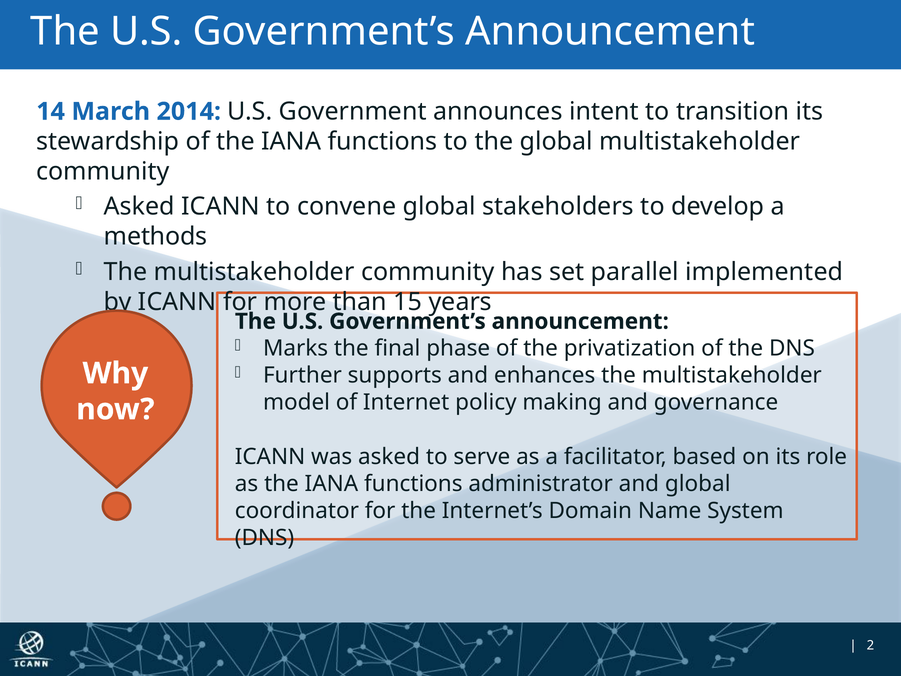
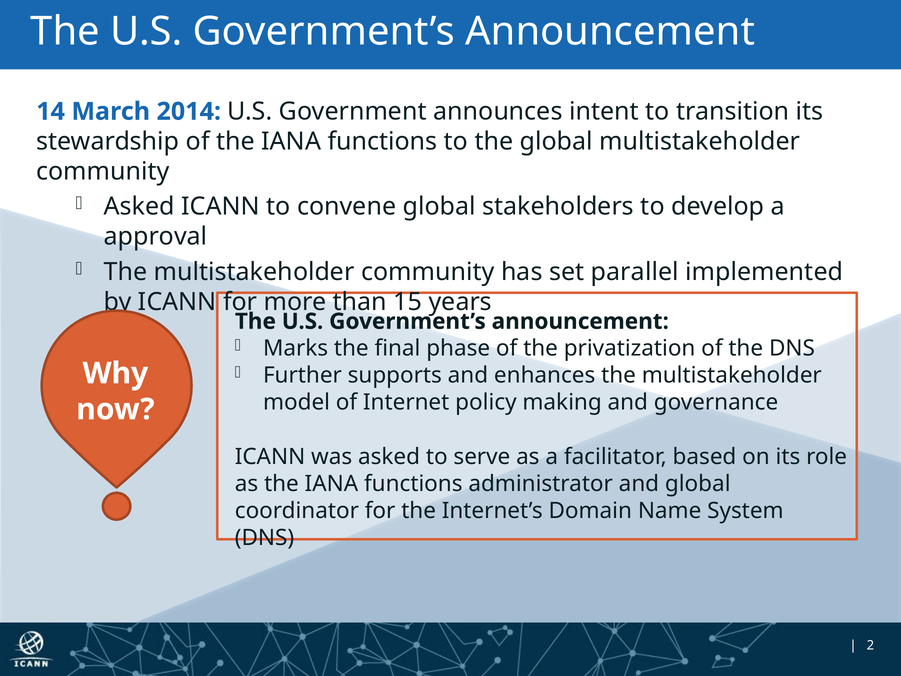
methods: methods -> approval (156, 237)
